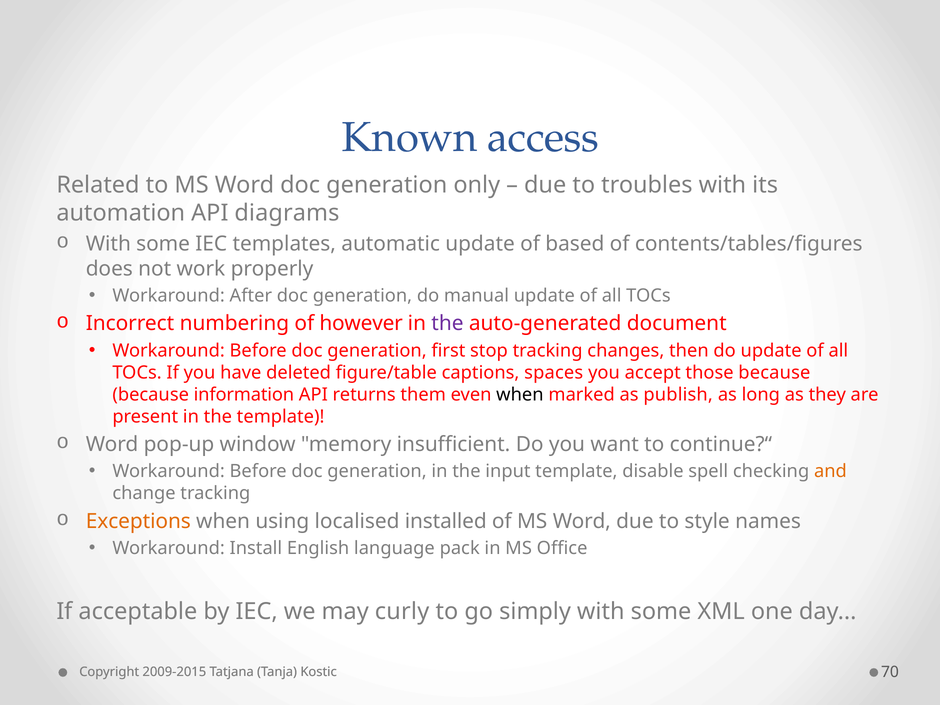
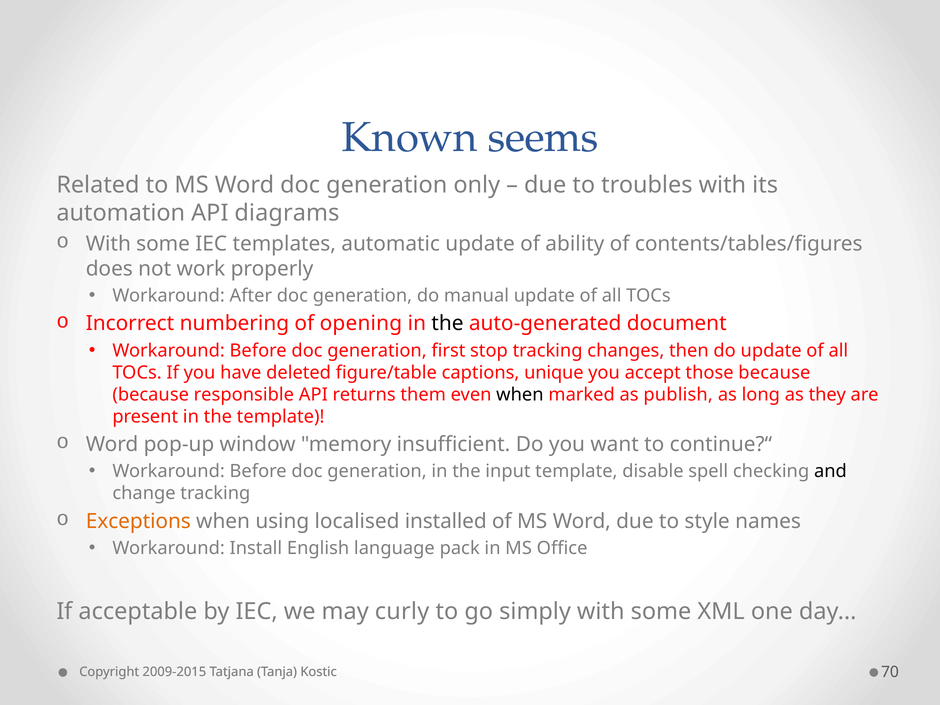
access: access -> seems (543, 138)
based: based -> ability (575, 244)
however: however -> opening (361, 324)
the colour: purple -> black (447, 324)
spaces: spaces -> unique (554, 373)
information: information -> responsible (244, 395)
and colour: orange -> black (830, 471)
